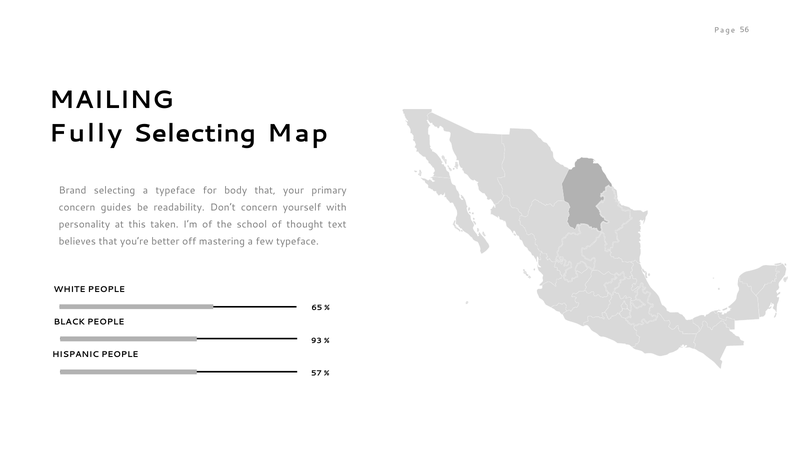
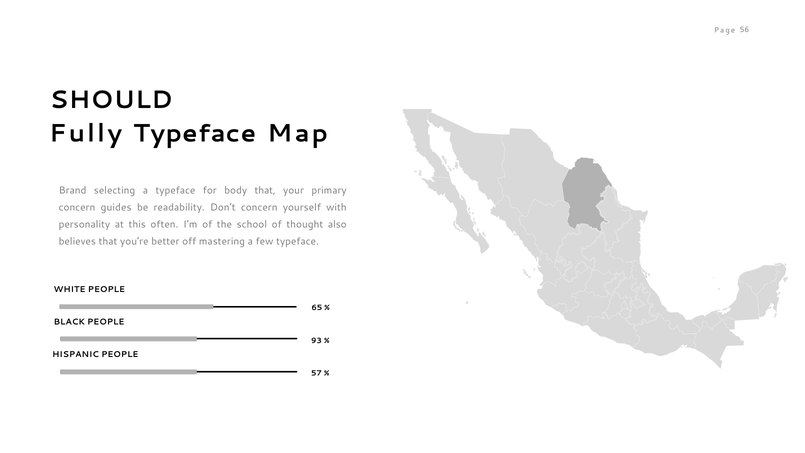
MAILING: MAILING -> SHOULD (111, 100)
Fully Selecting: Selecting -> Typeface (195, 133)
taken: taken -> often (164, 224)
text: text -> also (337, 224)
